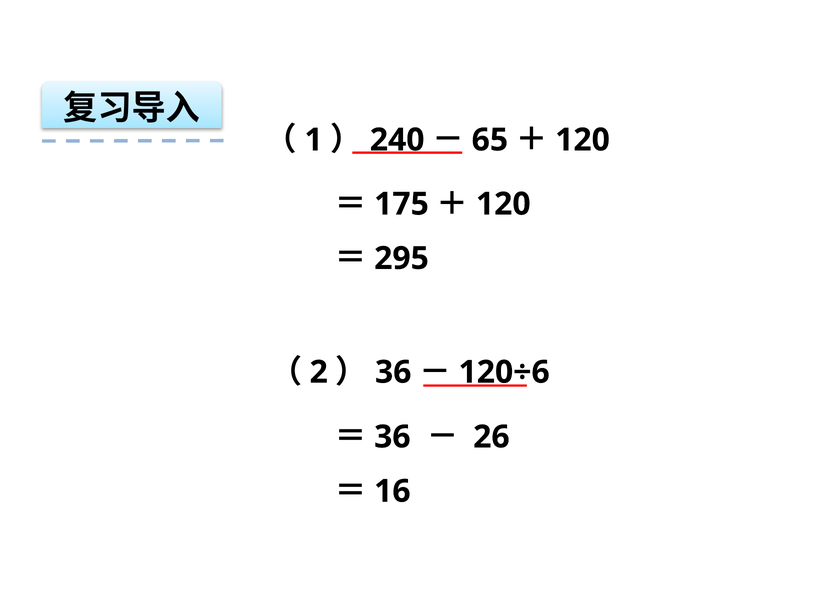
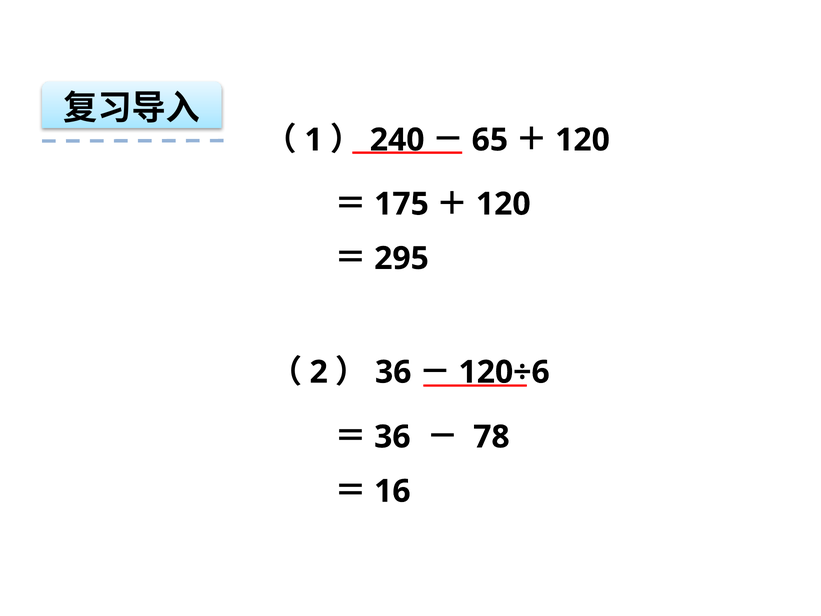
26: 26 -> 78 (491, 437)
